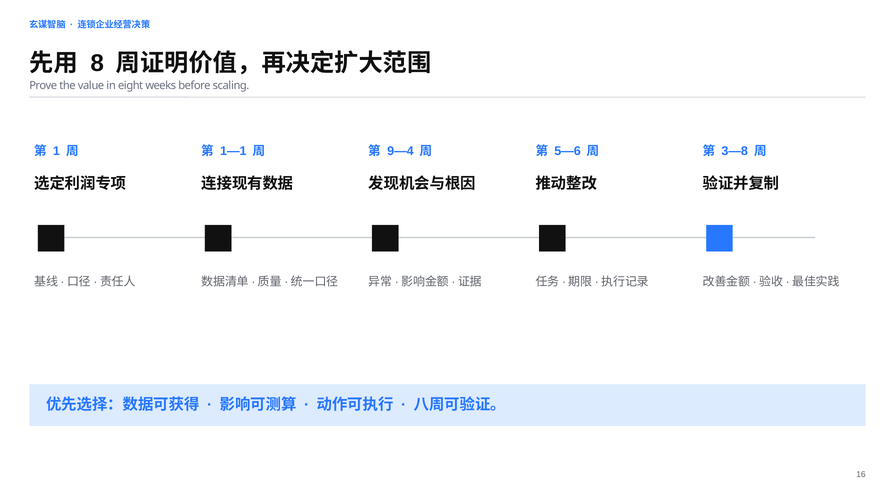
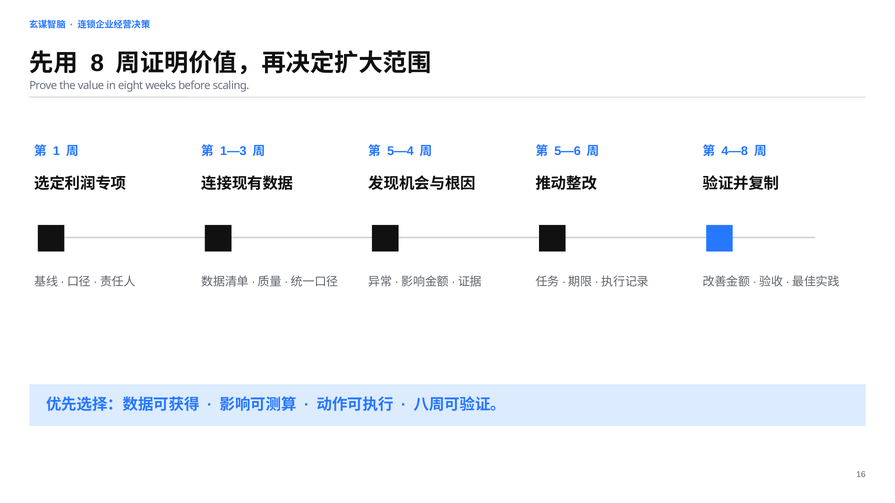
1—1: 1—1 -> 1—3 (233, 151)
9—4: 9—4 -> 5—4 (400, 151)
3—8: 3—8 -> 4—8 (735, 151)
